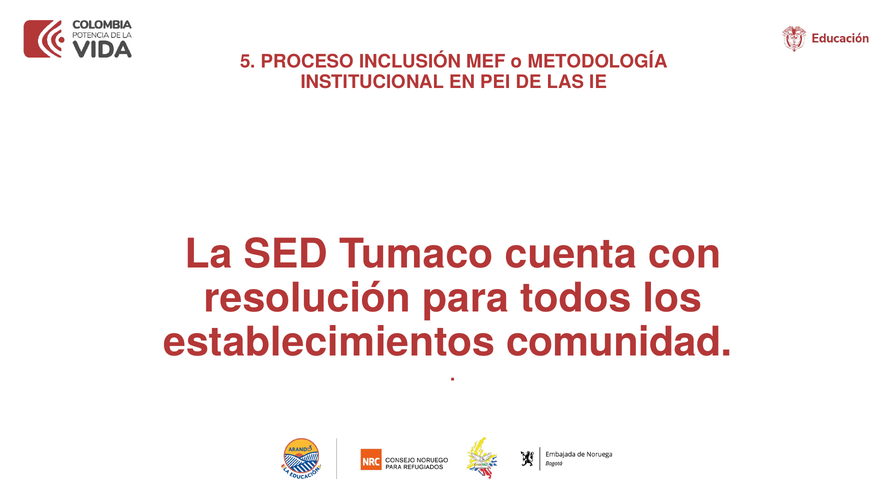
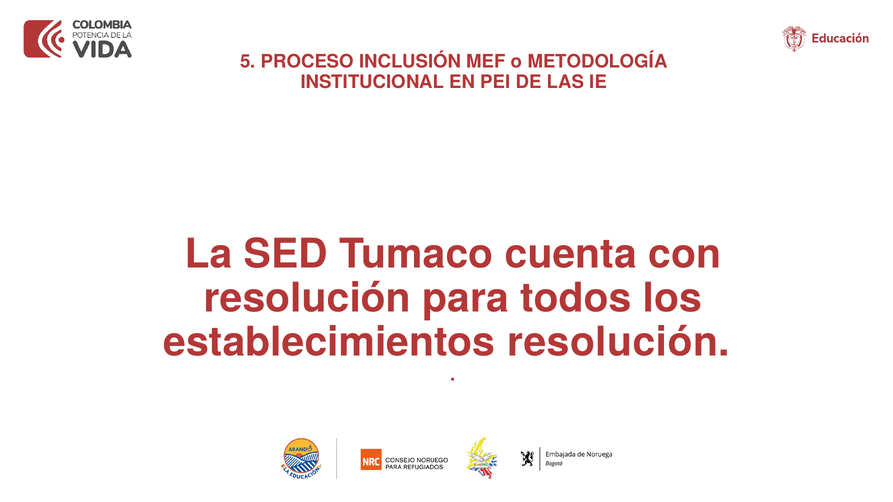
establecimientos comunidad: comunidad -> resolución (619, 343)
